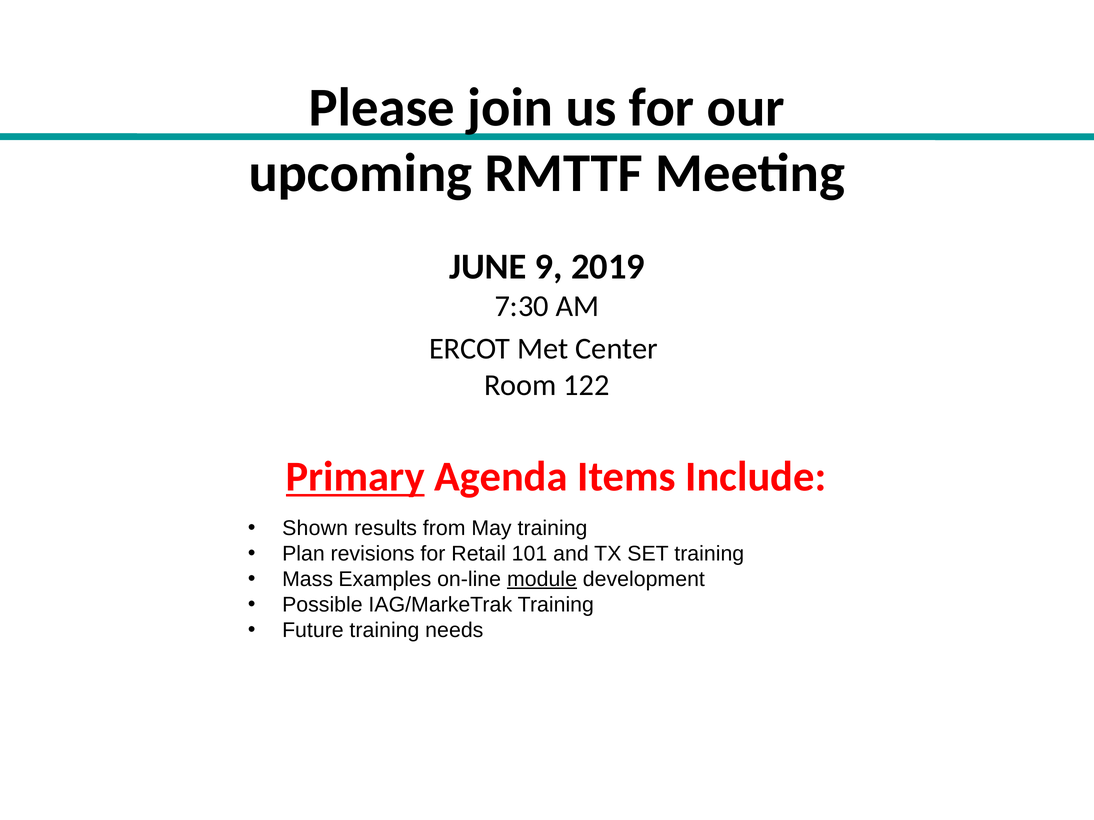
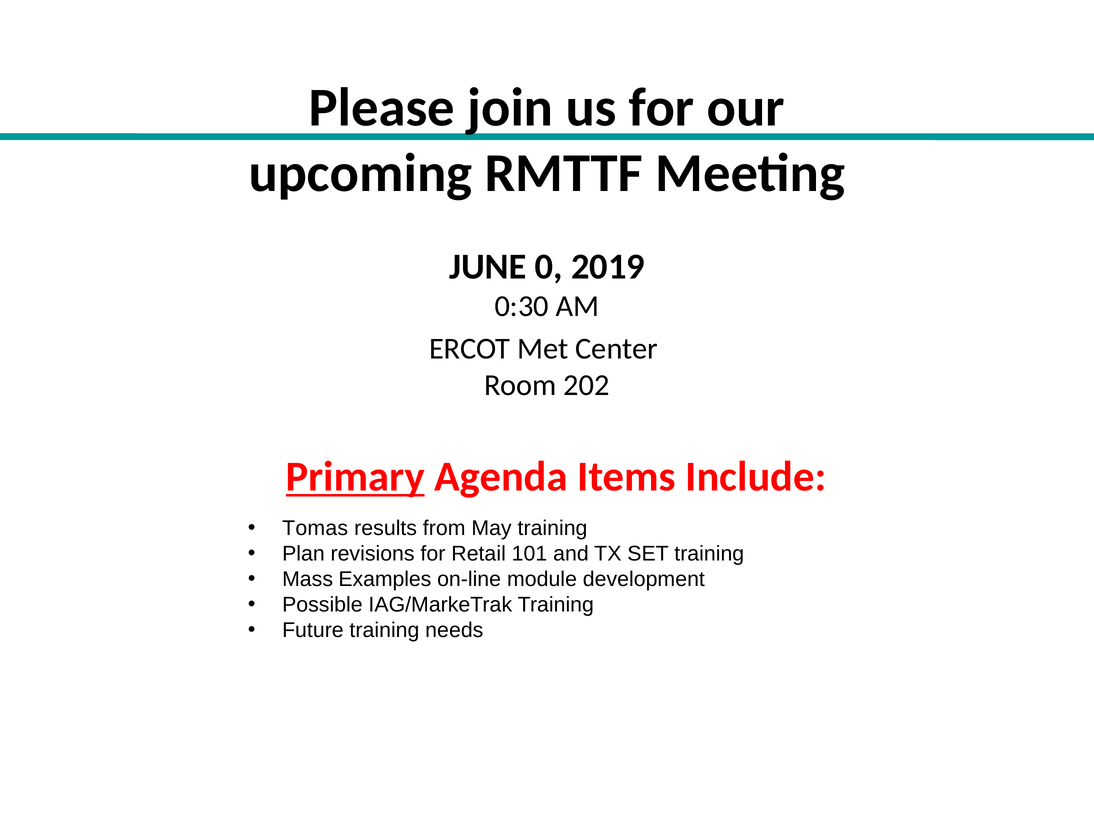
9: 9 -> 0 (549, 267)
7:30: 7:30 -> 0:30 (522, 307)
122: 122 -> 202 (587, 386)
Shown: Shown -> Tomas (315, 528)
module underline: present -> none (542, 580)
